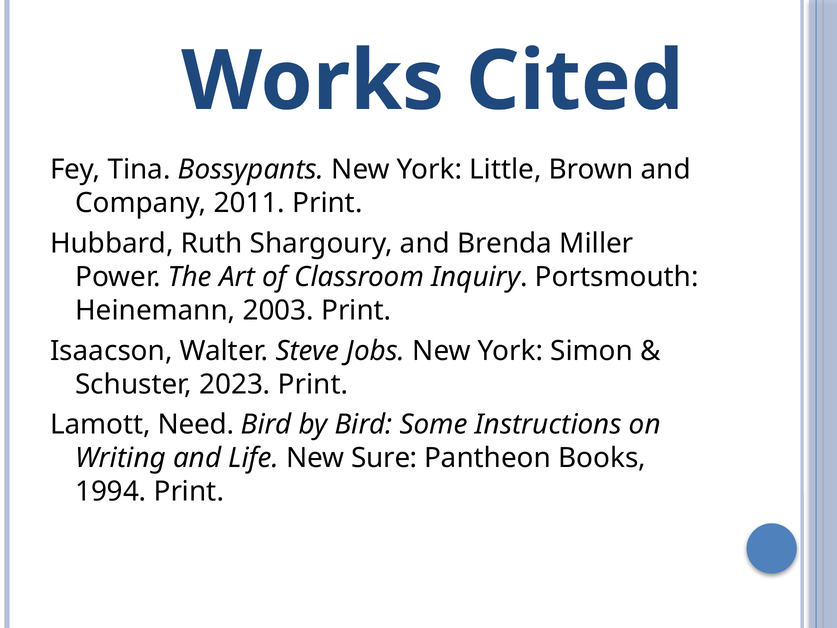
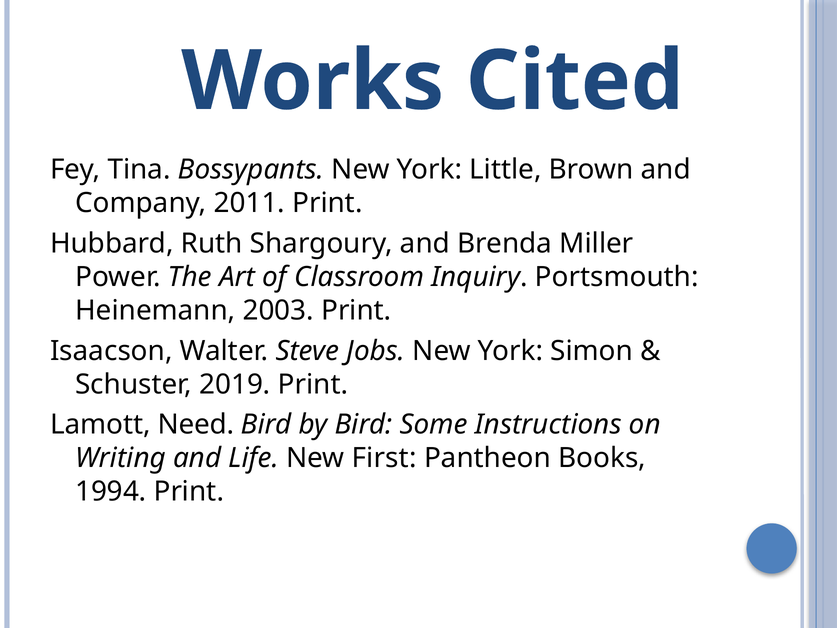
2023: 2023 -> 2019 (235, 384)
Sure: Sure -> First (384, 458)
